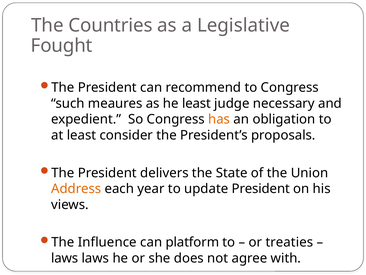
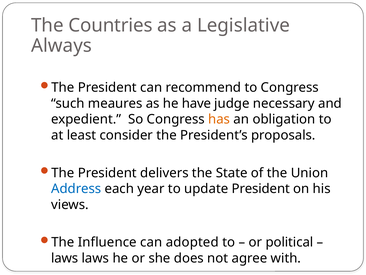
Fought: Fought -> Always (61, 46)
he least: least -> have (196, 103)
Address colour: orange -> blue (76, 188)
platform: platform -> adopted (192, 242)
treaties: treaties -> political (289, 242)
